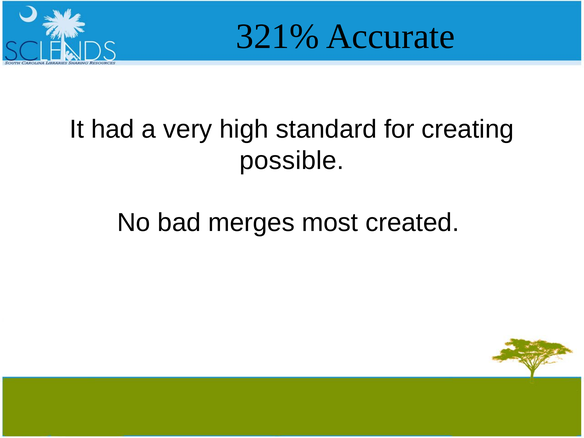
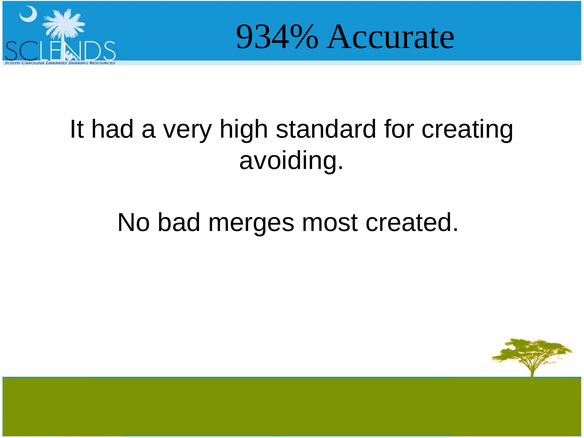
321%: 321% -> 934% (278, 37)
possible: possible -> avoiding (292, 160)
